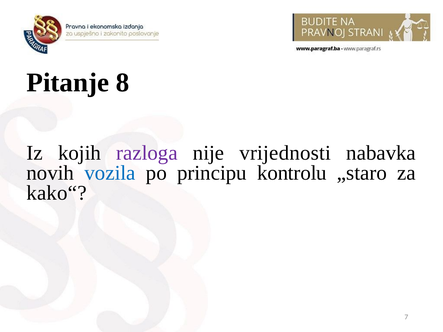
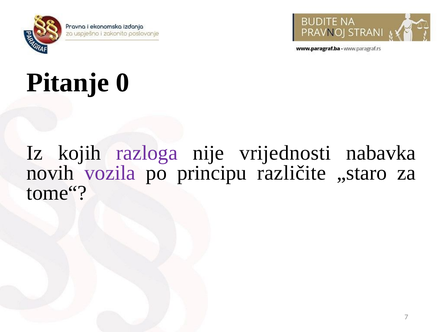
8: 8 -> 0 (123, 83)
vozila colour: blue -> purple (110, 173)
kontrolu: kontrolu -> različite (292, 173)
kako“: kako“ -> tome“ (57, 193)
